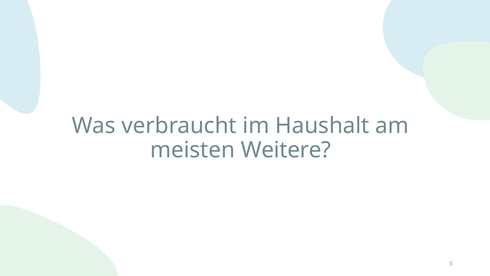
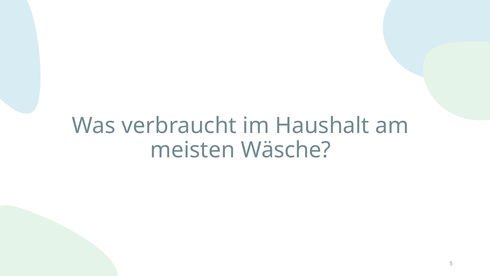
Weitere: Weitere -> Wäsche (286, 150)
